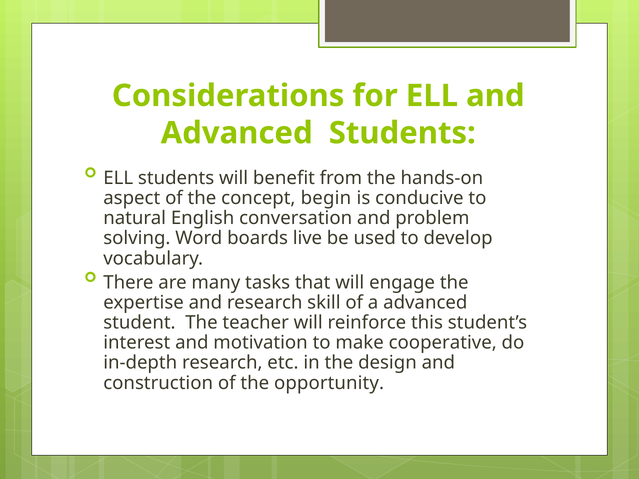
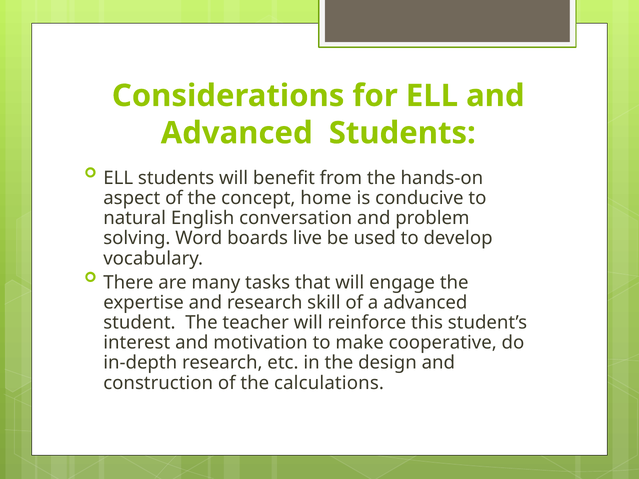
begin: begin -> home (326, 198)
opportunity: opportunity -> calculations (329, 383)
